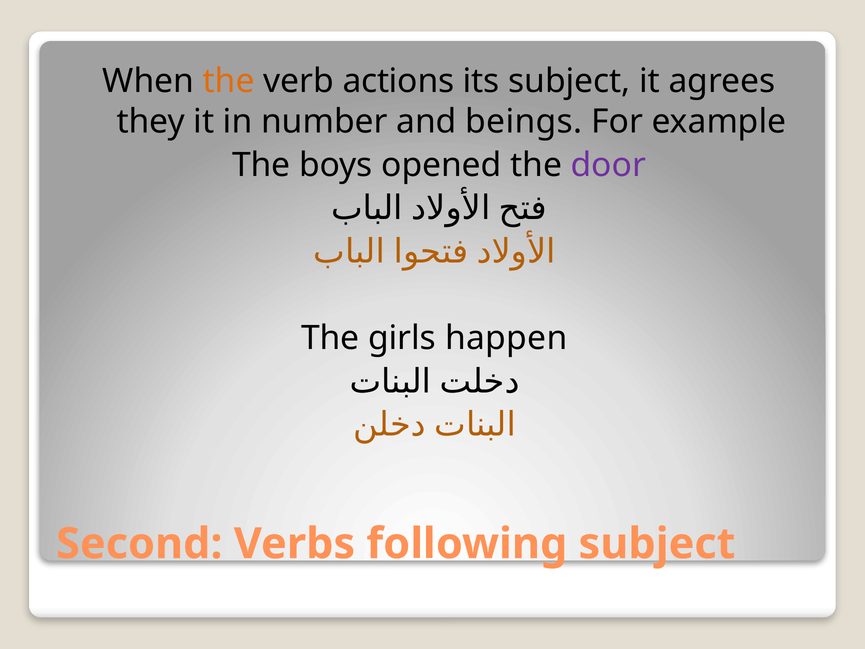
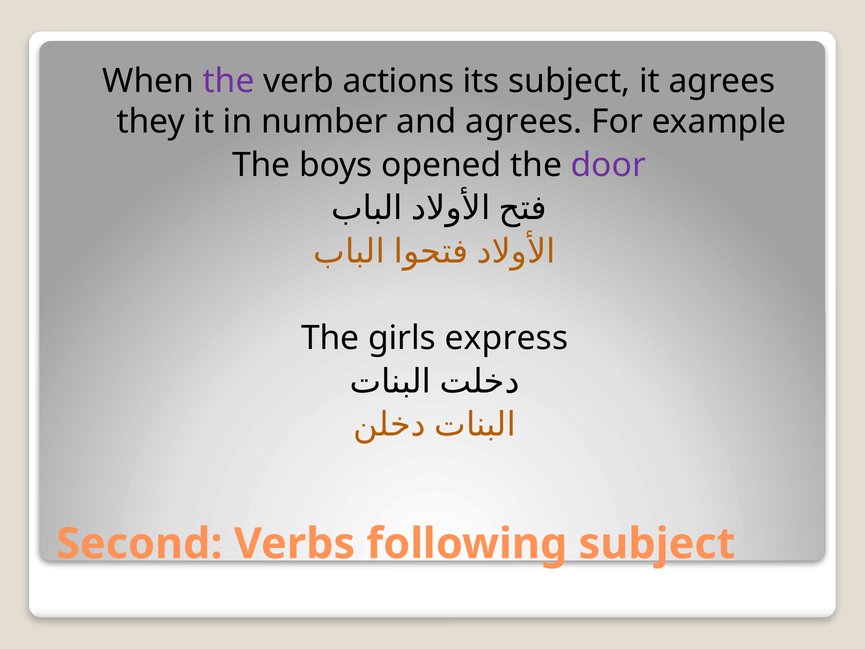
the colour: orange -> purple (229, 81)
and beings: beings -> agrees (524, 122)
happen: happen -> express (506, 338)
